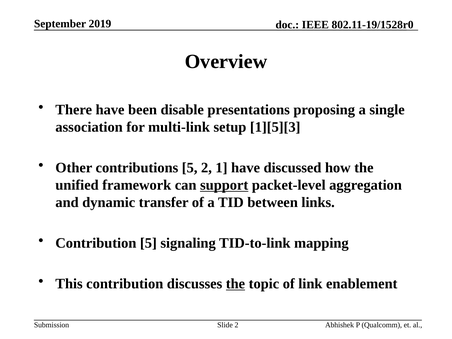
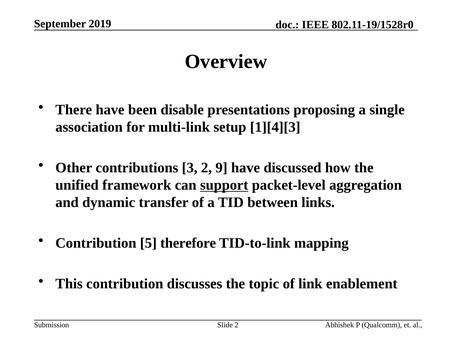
1][5][3: 1][5][3 -> 1][4][3 (275, 127)
contributions 5: 5 -> 3 (190, 168)
1: 1 -> 9 (222, 168)
signaling: signaling -> therefore (188, 243)
the underline: present -> none (235, 284)
